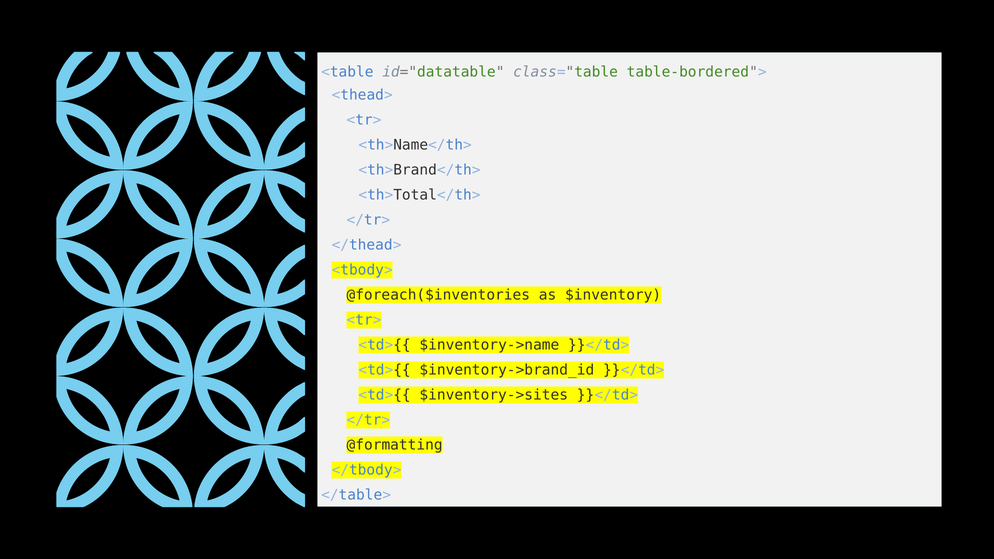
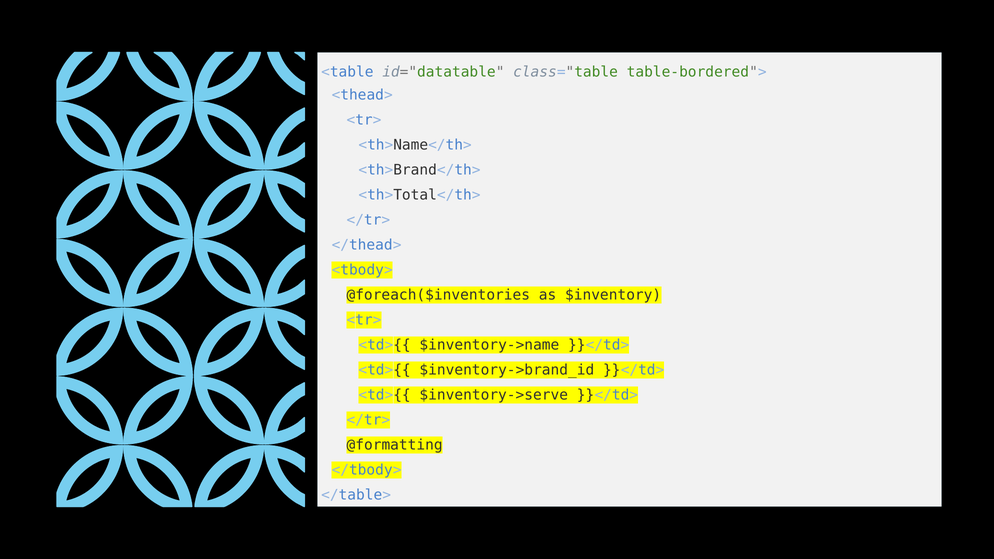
$inventory->sites: $inventory->sites -> $inventory->serve (494, 395)
